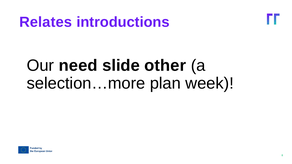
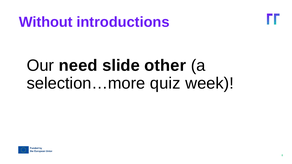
Relates: Relates -> Without (46, 22)
plan: plan -> quiz (165, 83)
